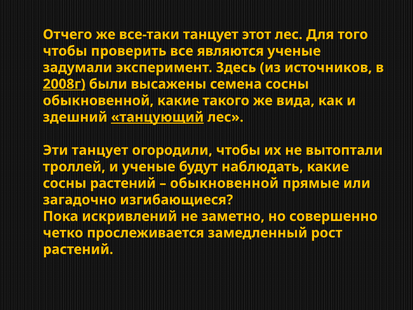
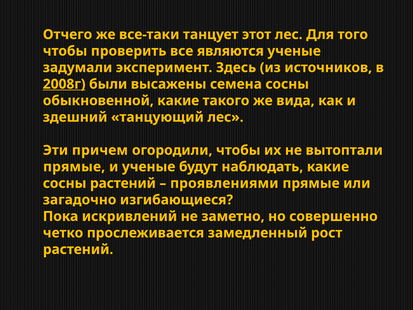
танцующий underline: present -> none (157, 117)
Эти танцует: танцует -> причем (100, 150)
троллей: троллей -> прямые (74, 167)
обыкновенной: обыкновенной -> проявлениями (224, 183)
